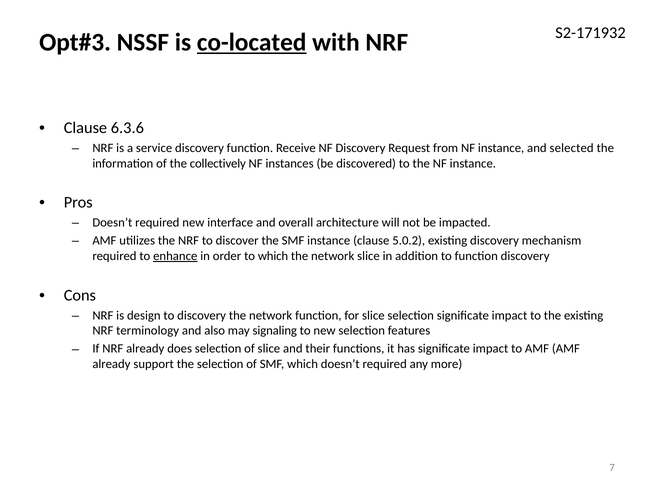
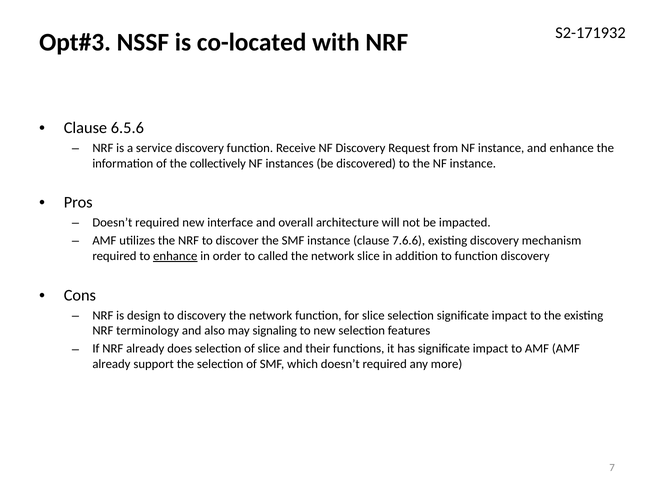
co-located underline: present -> none (252, 42)
6.3.6: 6.3.6 -> 6.5.6 (127, 128)
and selected: selected -> enhance (572, 148)
5.0.2: 5.0.2 -> 7.6.6 (409, 241)
to which: which -> called (273, 256)
